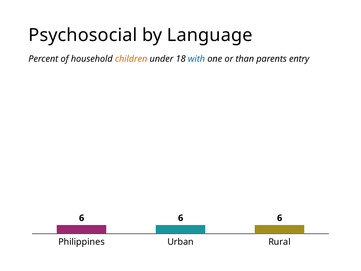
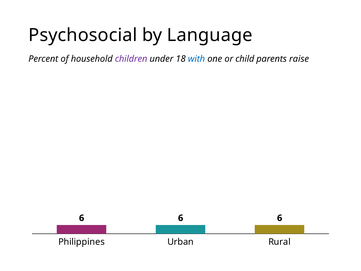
children colour: orange -> purple (131, 59)
than: than -> child (245, 59)
entry: entry -> raise (299, 59)
